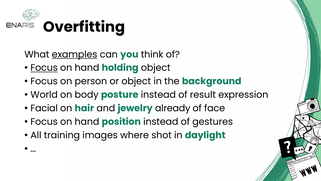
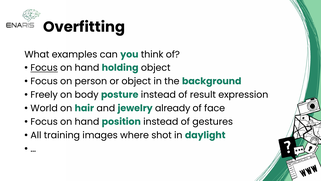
examples underline: present -> none (75, 54)
World: World -> Freely (44, 95)
Facial: Facial -> World (44, 108)
